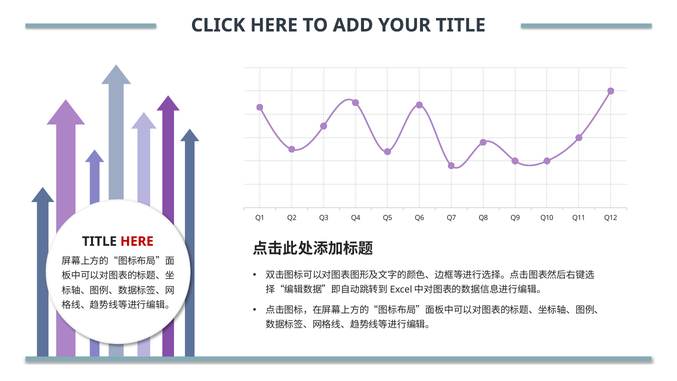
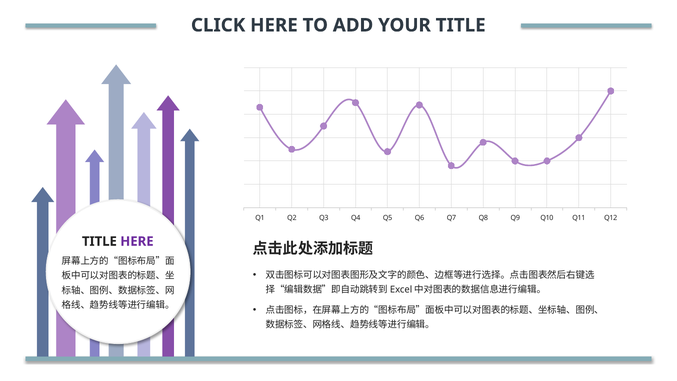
HERE colour: red -> purple (137, 241)
